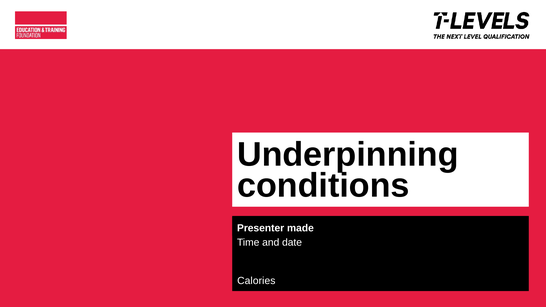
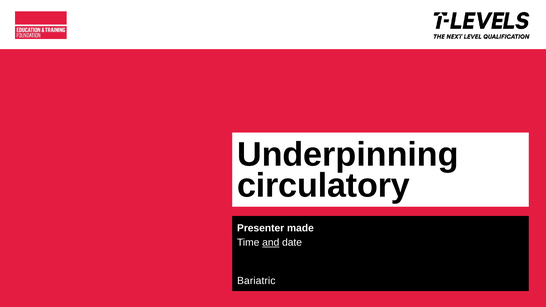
conditions: conditions -> circulatory (323, 186)
and underline: none -> present (271, 243)
Calories: Calories -> Bariatric (256, 281)
